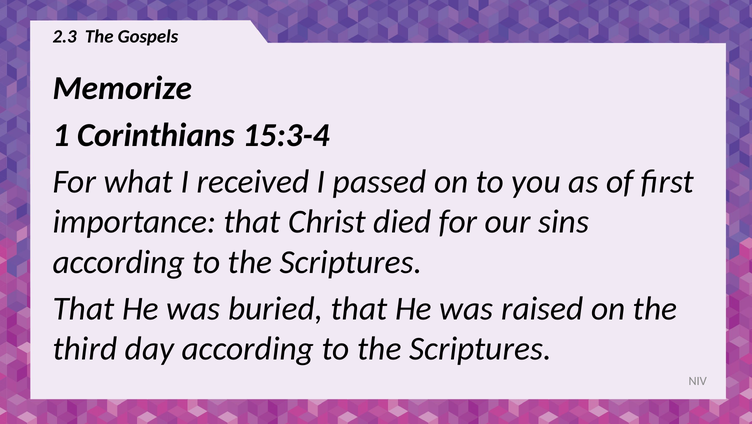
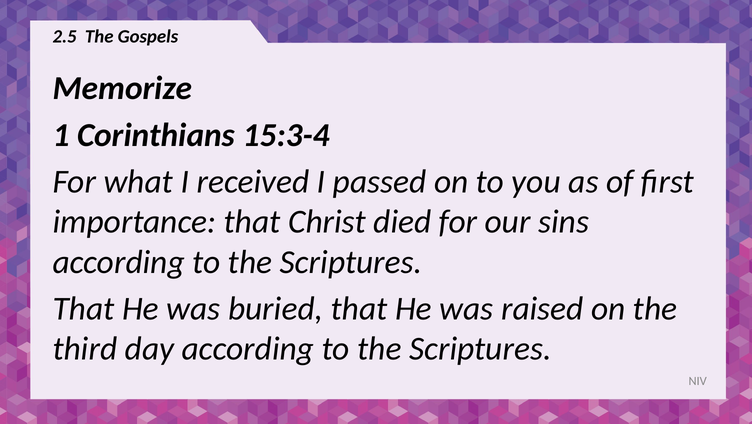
2.3: 2.3 -> 2.5 (65, 37)
